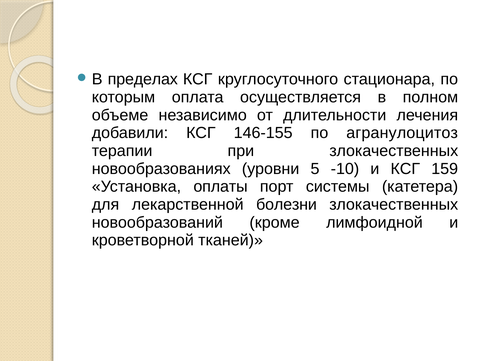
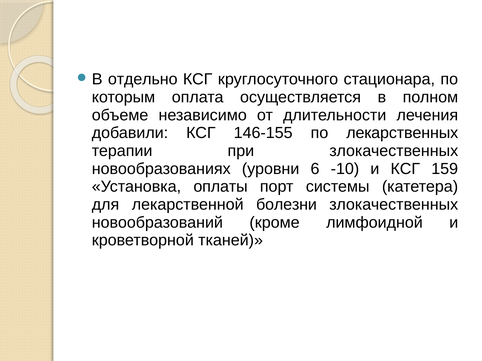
пределах: пределах -> отдельно (143, 79)
агранулоцитоз: агранулоцитоз -> лекарственных (402, 133)
5: 5 -> 6 (315, 169)
